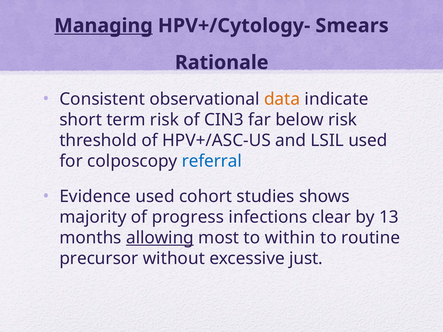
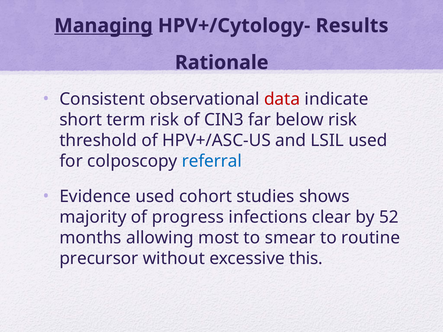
Smears: Smears -> Results (352, 26)
data colour: orange -> red (282, 99)
13: 13 -> 52 (389, 217)
allowing underline: present -> none (160, 238)
within: within -> smear (290, 238)
just: just -> this (306, 259)
